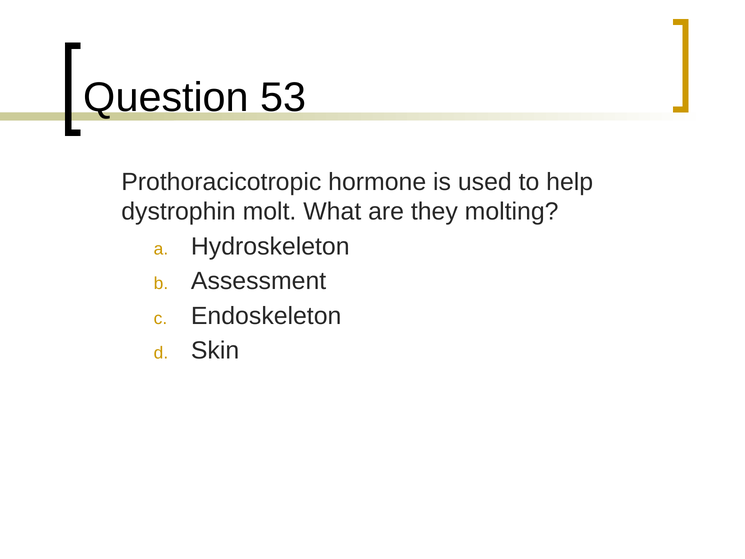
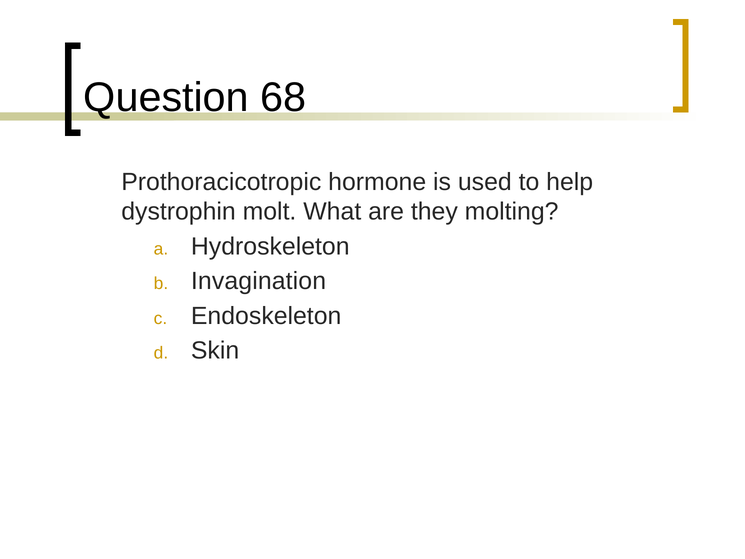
53: 53 -> 68 (283, 97)
Assessment: Assessment -> Invagination (259, 281)
